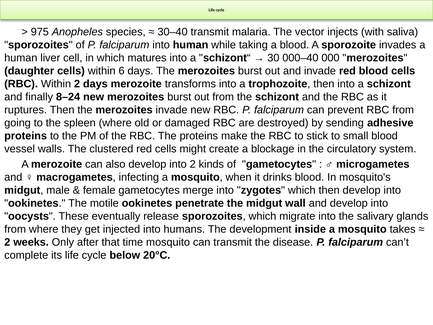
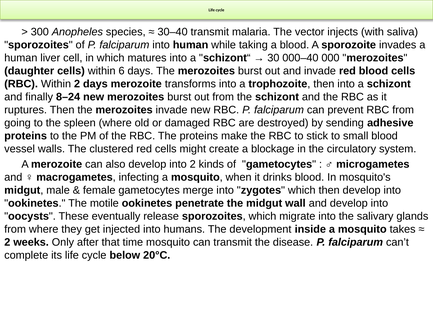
975: 975 -> 300 (40, 32)
